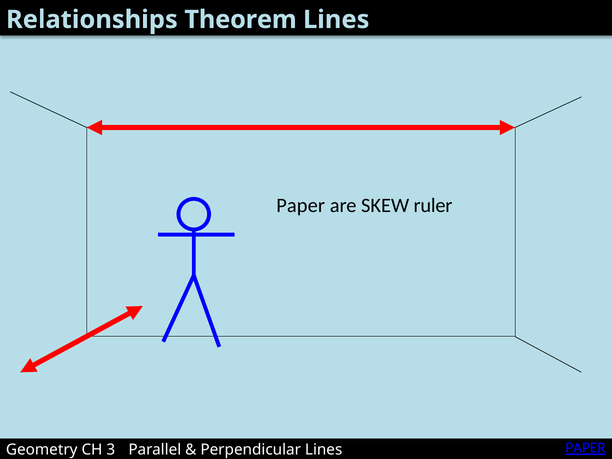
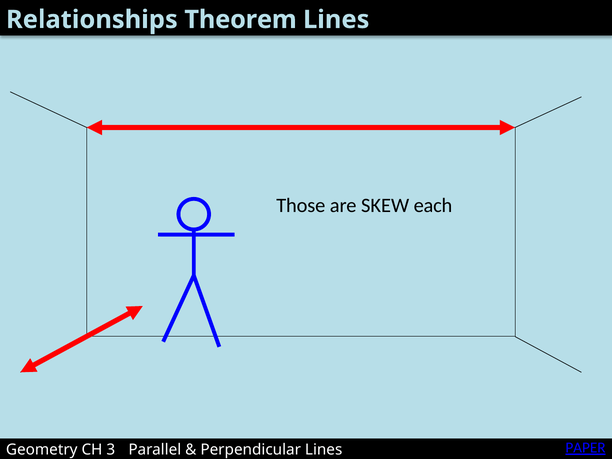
Paper: Paper -> Those (301, 205)
ruler: ruler -> each (433, 205)
